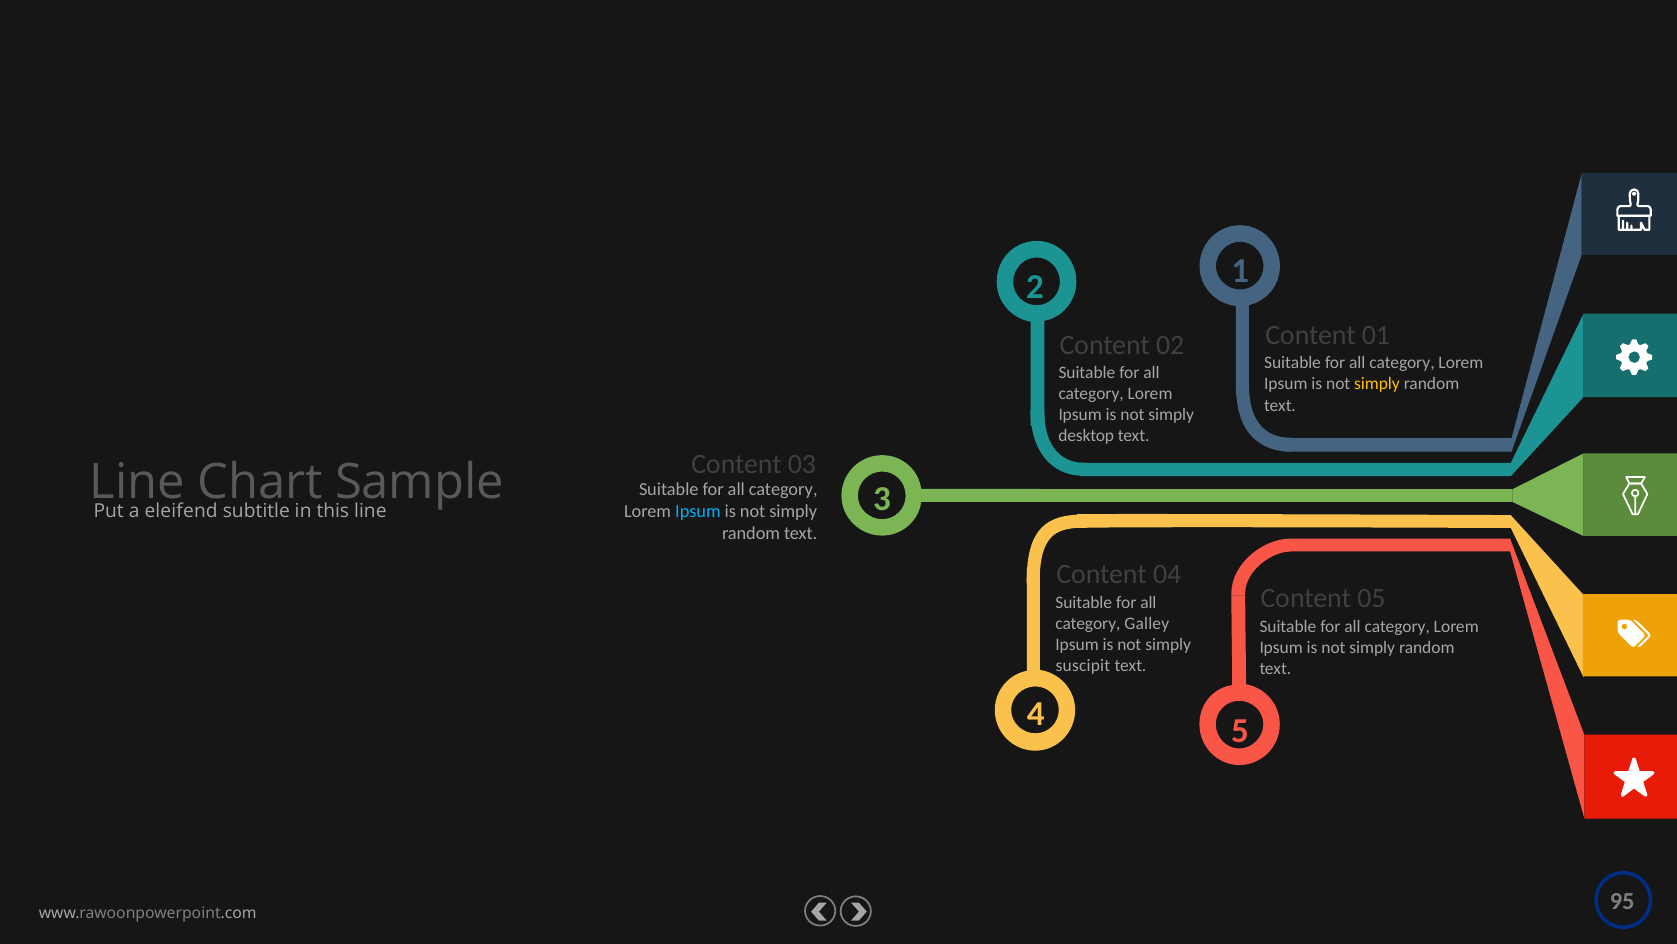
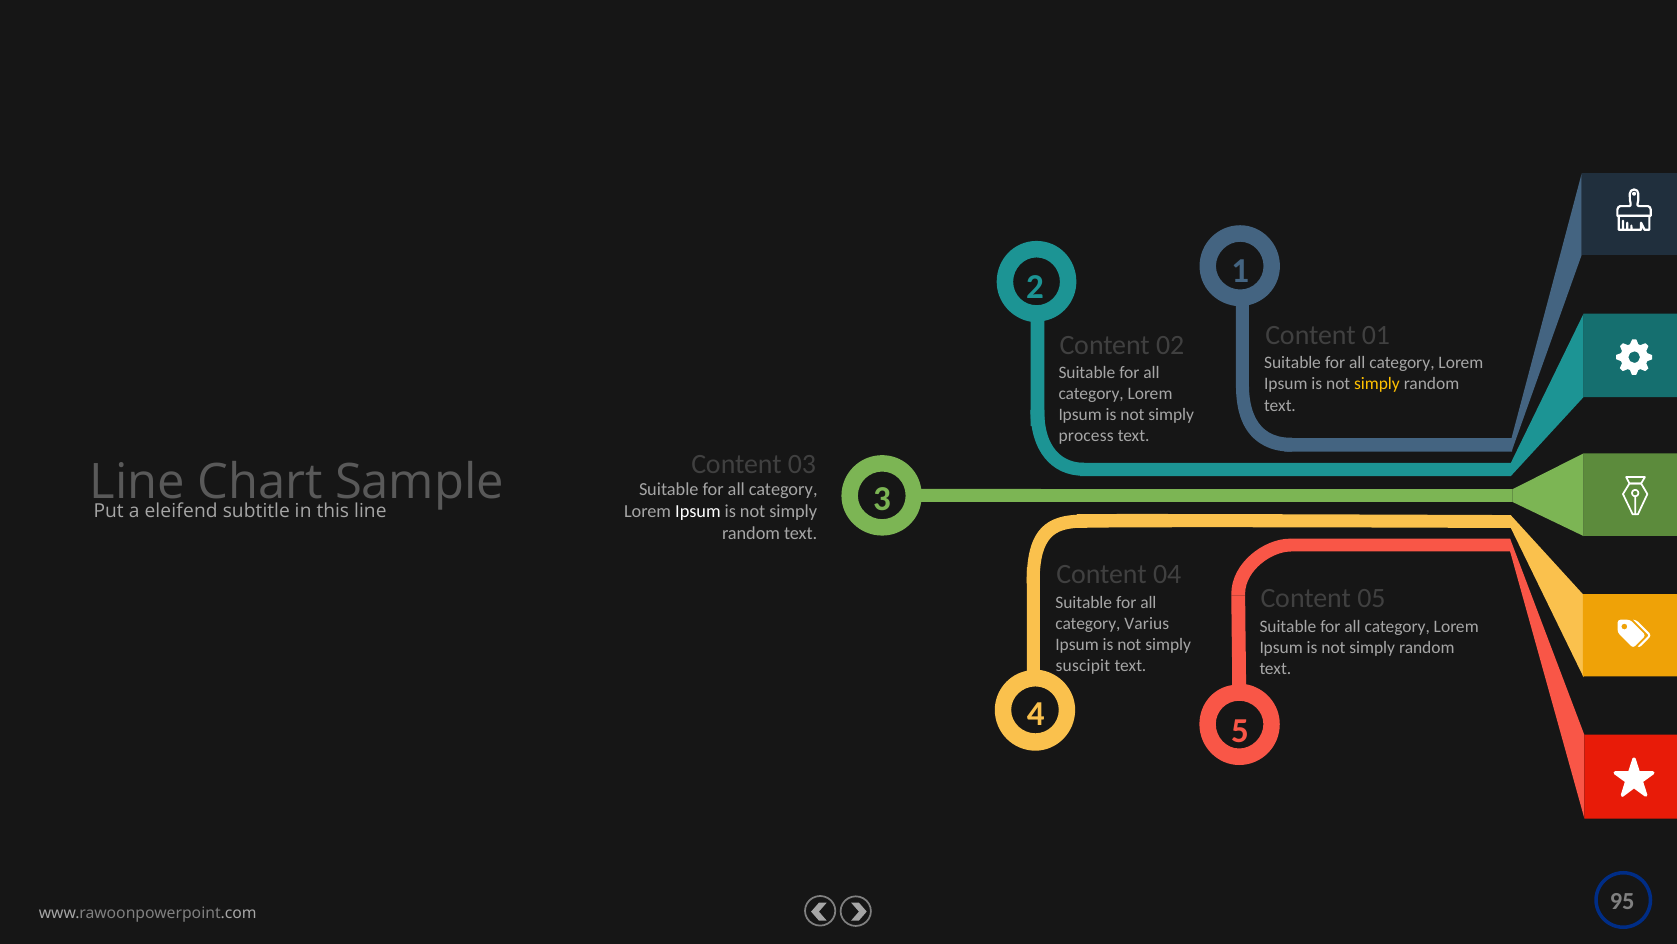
desktop: desktop -> process (1086, 436)
Ipsum colour: light blue -> white (698, 511)
Galley: Galley -> Varius (1147, 623)
